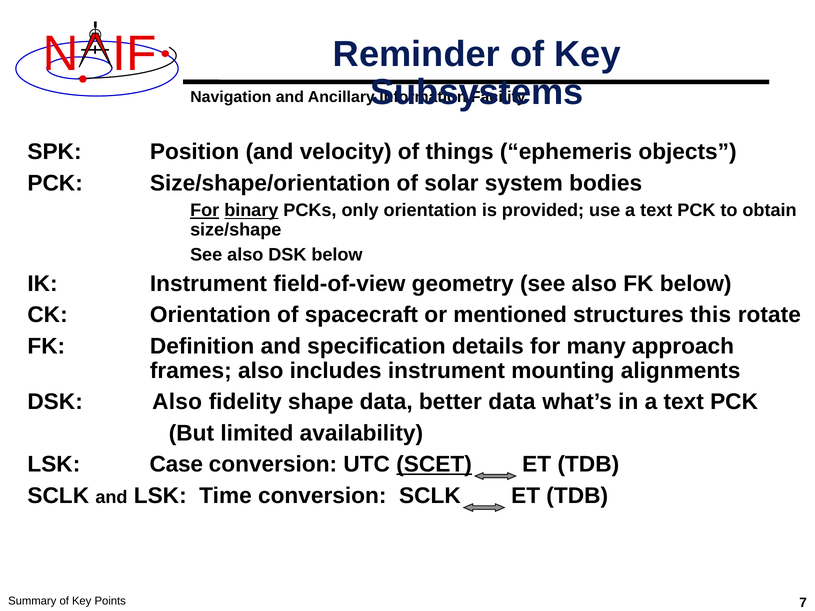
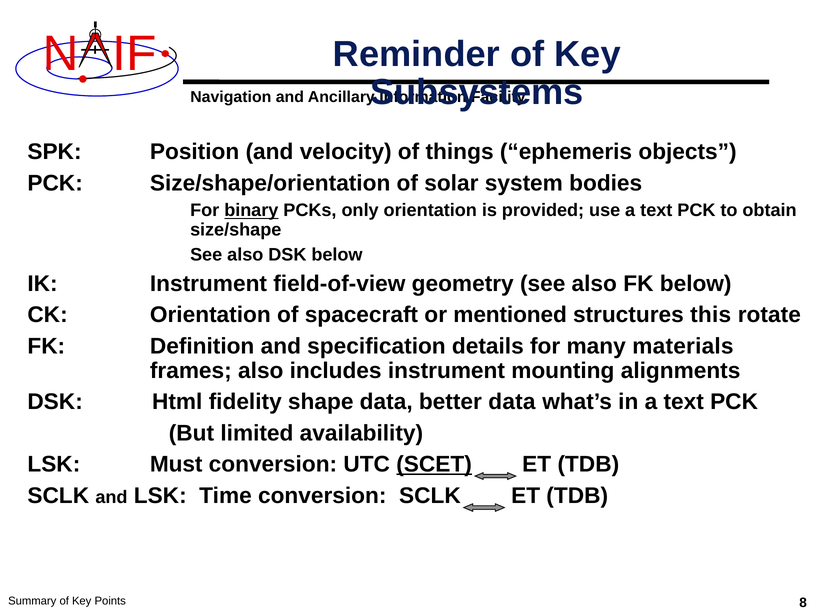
For underline: present -> none (205, 211)
approach: approach -> materials (683, 346)
DSK Also: Also -> Html (177, 402)
Case: Case -> Must (176, 465)
7: 7 -> 8 (803, 603)
